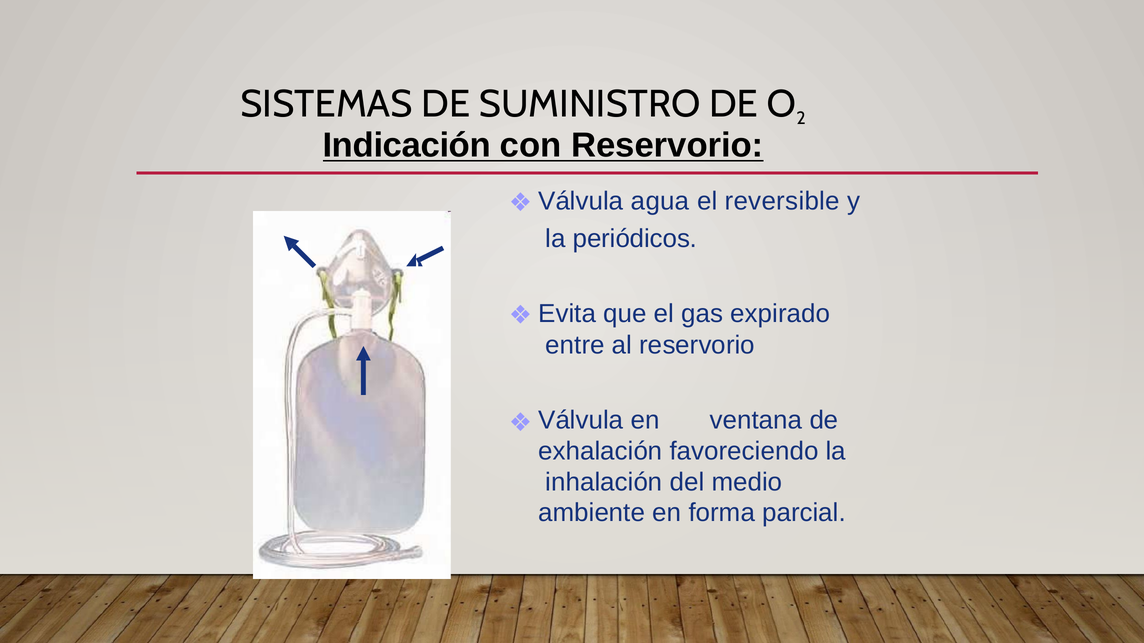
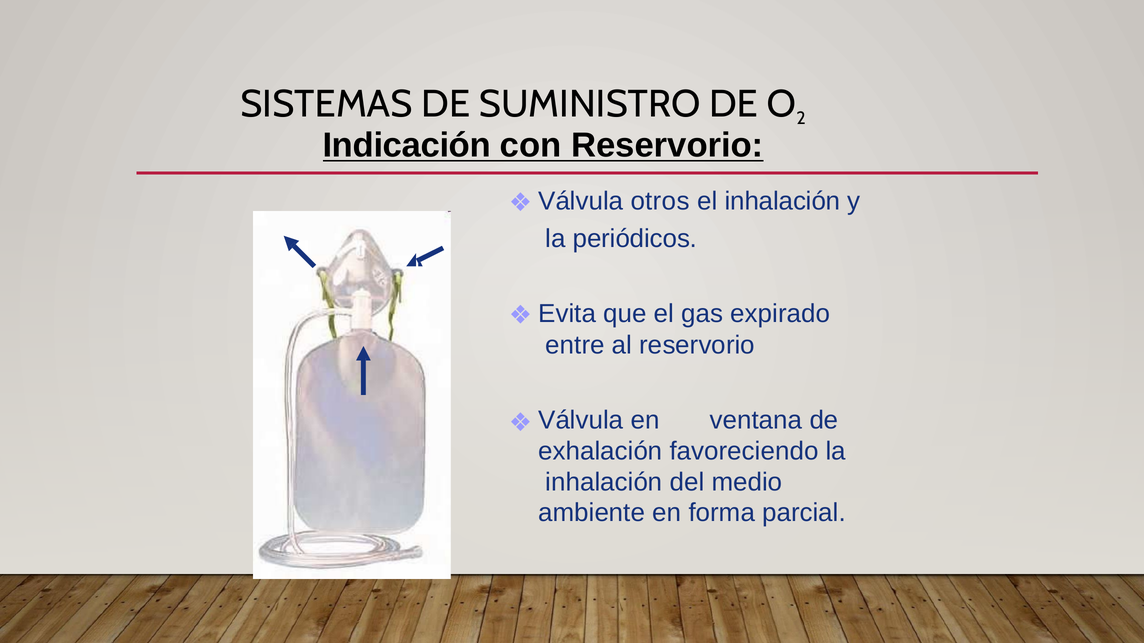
agua: agua -> otros (660, 202)
el reversible: reversible -> inhalación (782, 202)
